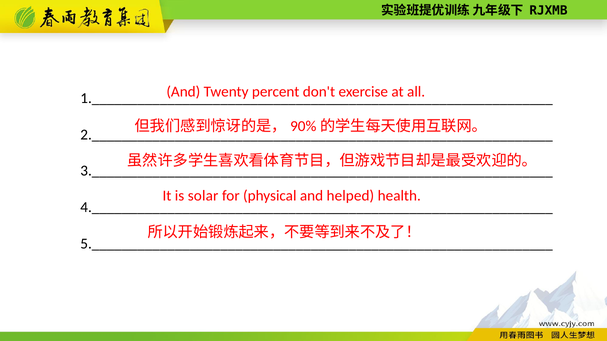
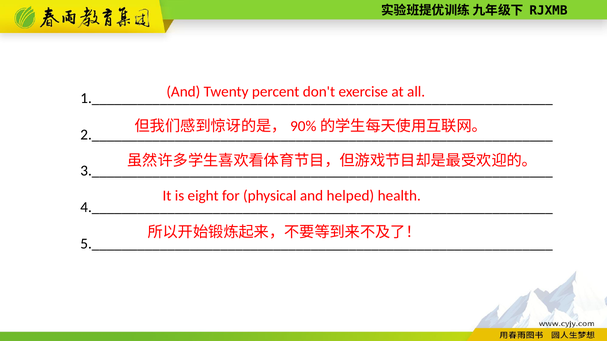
solar: solar -> eight (203, 196)
